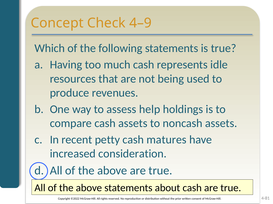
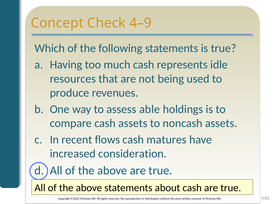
help: help -> able (150, 110)
petty: petty -> flows (107, 140)
